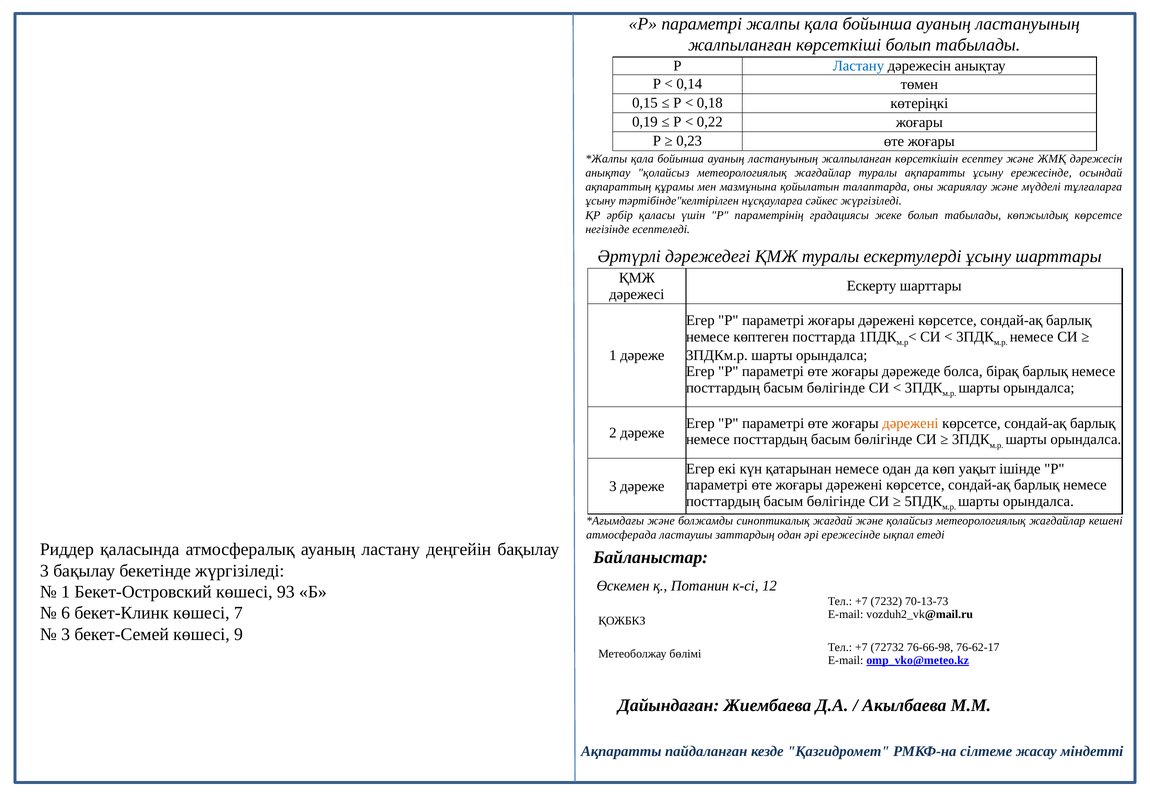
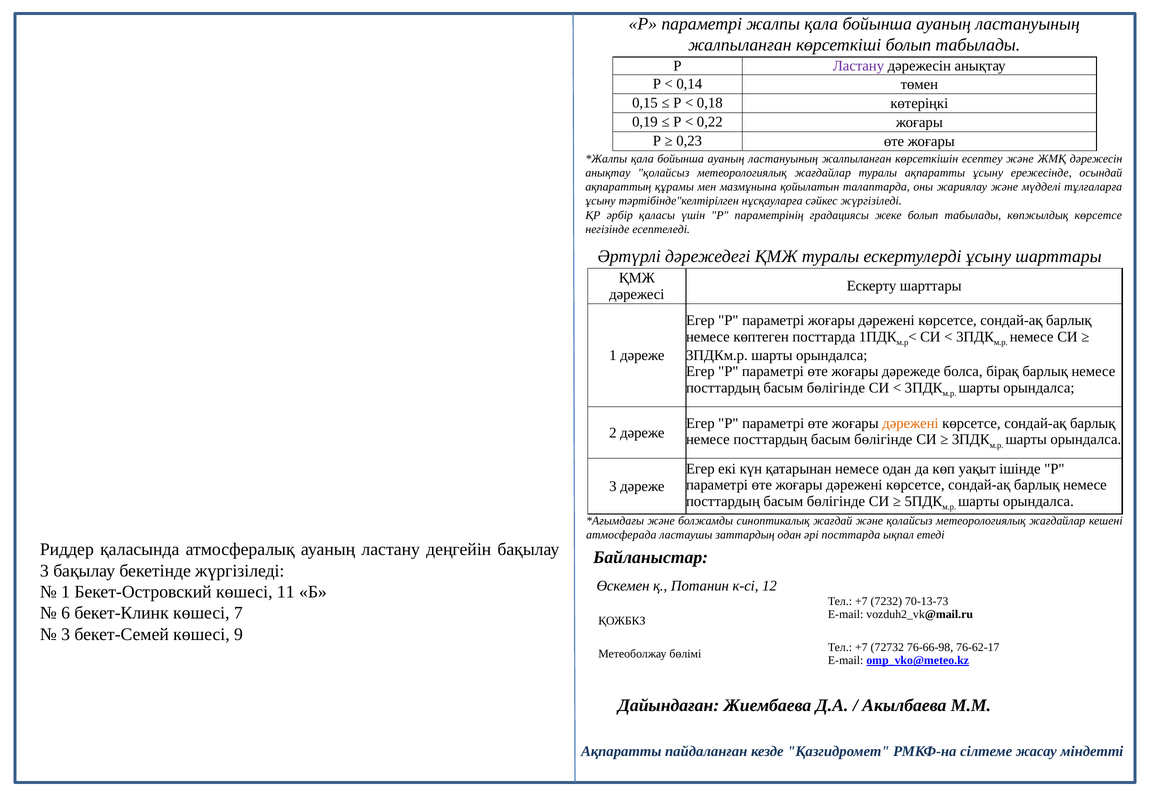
Ластану colour: blue -> purple (859, 66)
әрі ережесінде: ережесінде -> посттарда (851, 535)
93: 93 -> 11 (286, 592)
